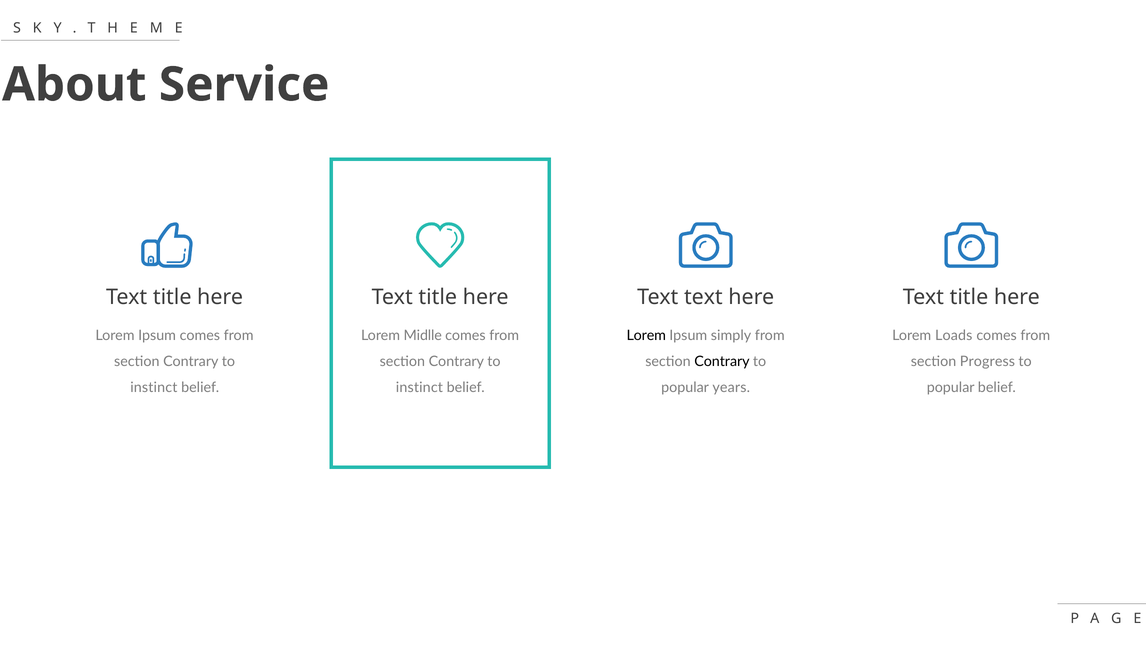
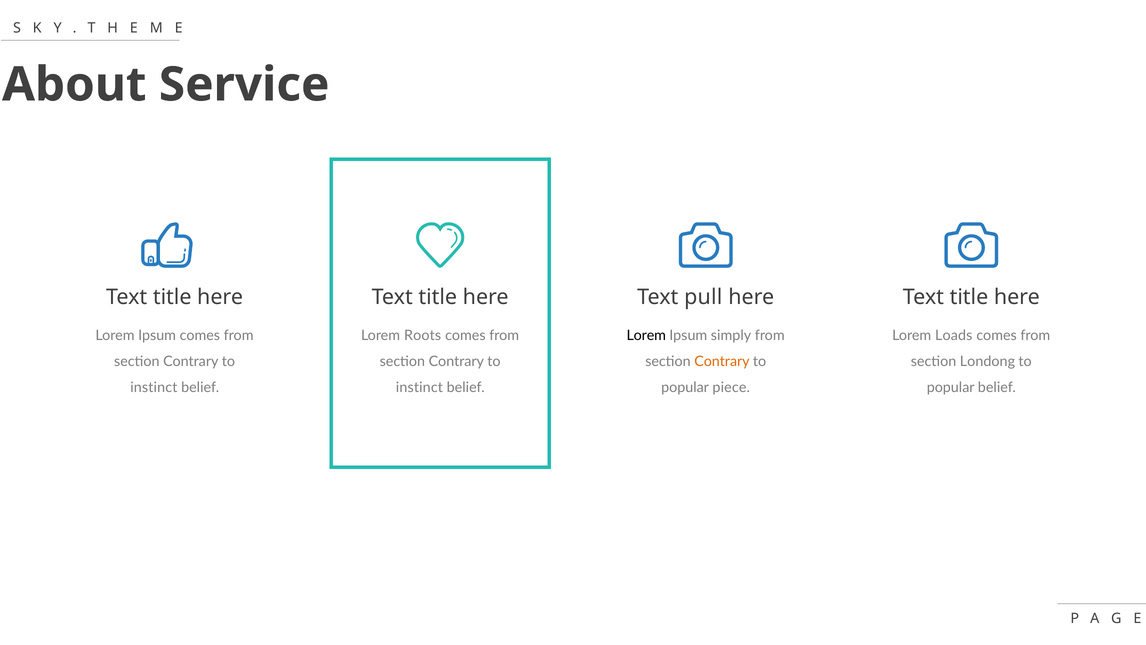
Text text: text -> pull (703, 297)
Midlle: Midlle -> Roots (423, 336)
Contrary colour: black -> orange (722, 361)
Progress: Progress -> Londong (987, 361)
years: years -> piece (731, 387)
